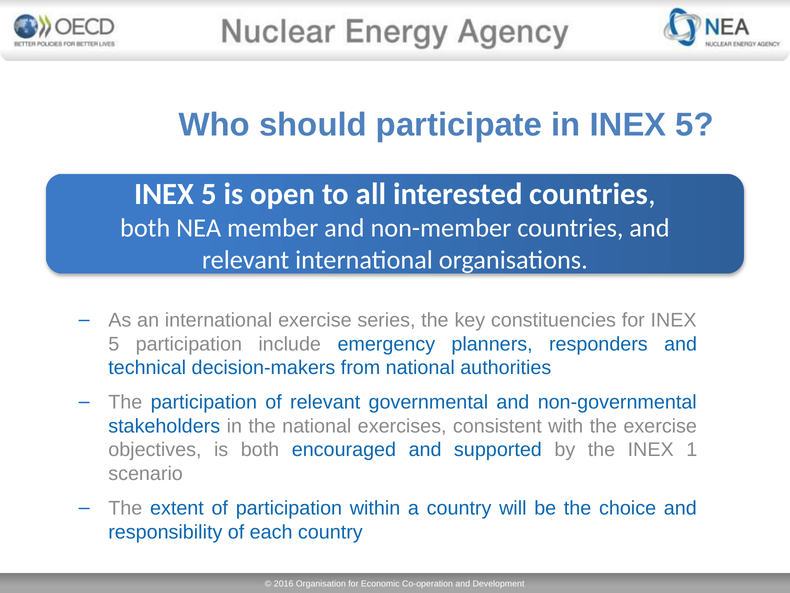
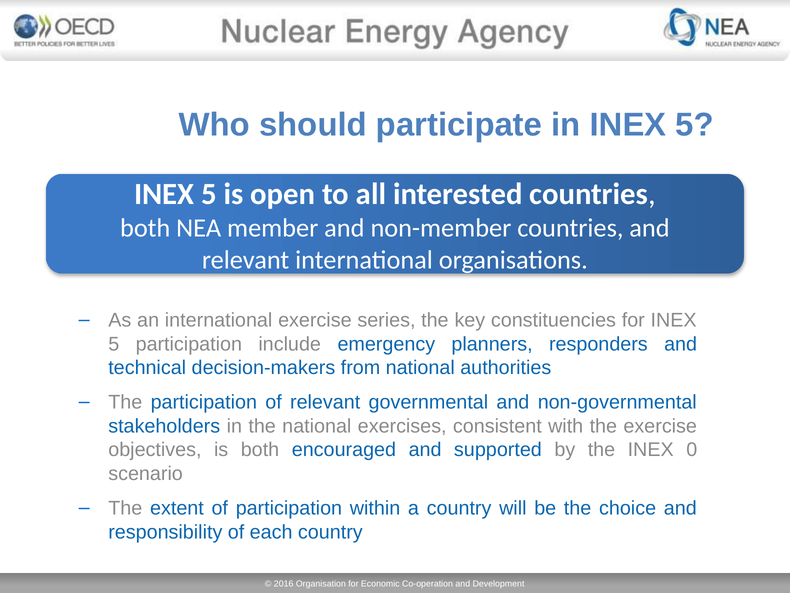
1: 1 -> 0 (692, 449)
